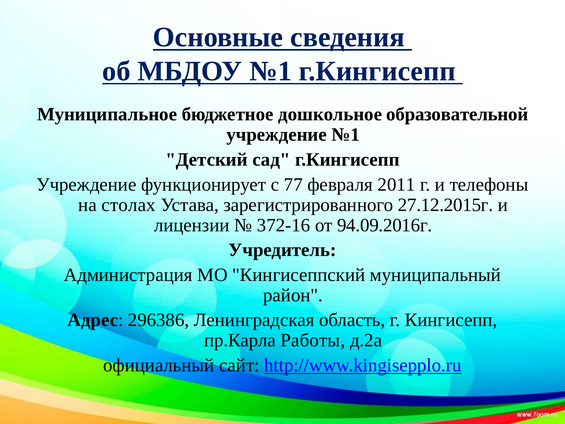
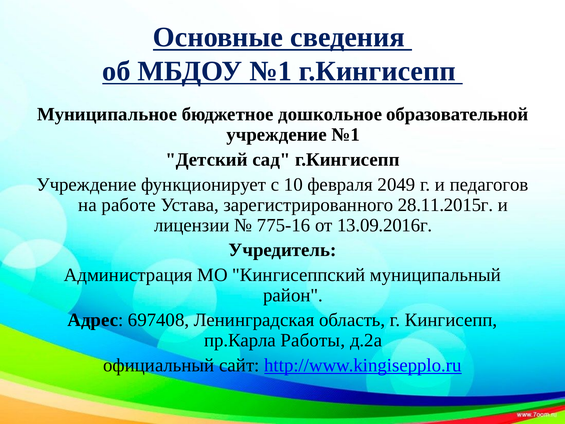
77: 77 -> 10 (293, 184)
2011: 2011 -> 2049 (396, 184)
телефоны: телефоны -> педагогов (489, 184)
столах: столах -> работе (129, 205)
27.12.2015г: 27.12.2015г -> 28.11.2015г (446, 205)
372-16: 372-16 -> 775-16 (284, 225)
94.09.2016г: 94.09.2016г -> 13.09.2016г (385, 225)
296386: 296386 -> 697408 (159, 320)
